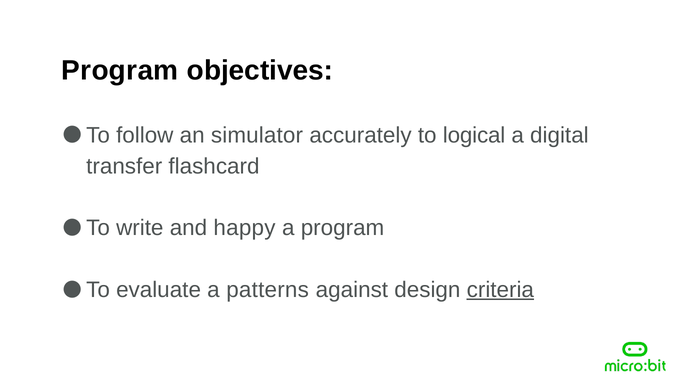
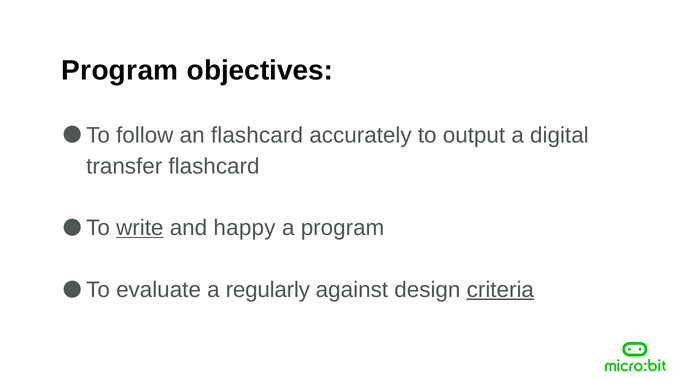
an simulator: simulator -> flashcard (257, 135)
logical: logical -> output (474, 135)
write underline: none -> present (140, 228)
patterns: patterns -> regularly (268, 290)
